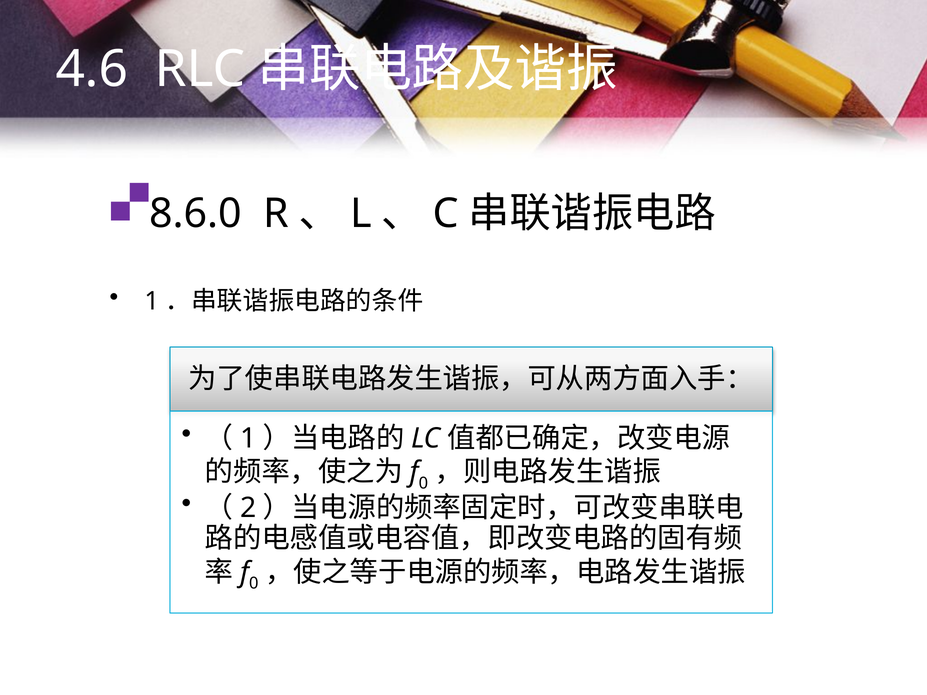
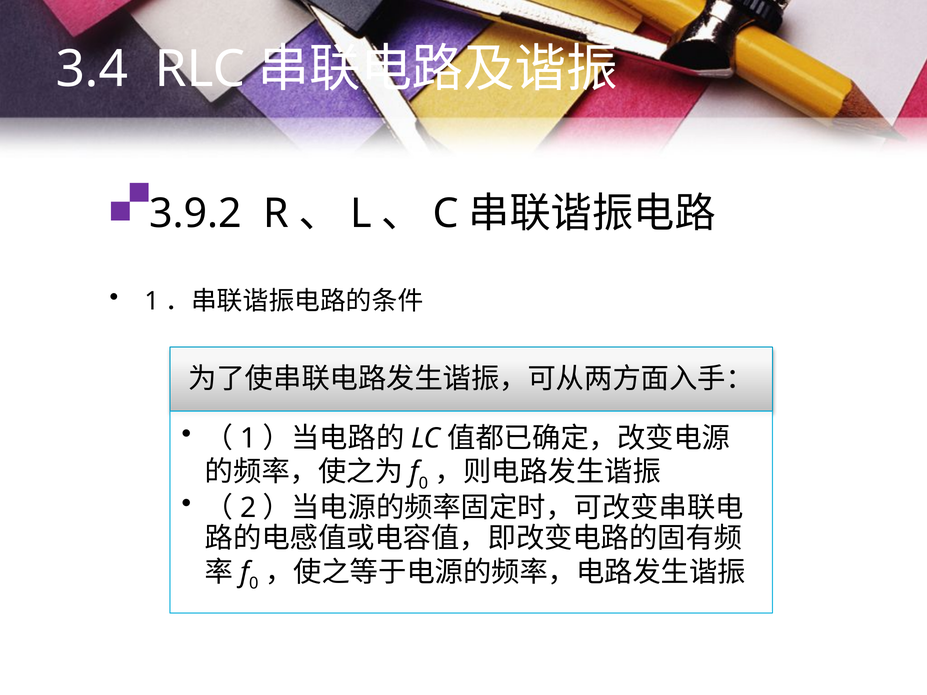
4.6: 4.6 -> 3.4 (92, 69)
8.6.0: 8.6.0 -> 3.9.2 (195, 214)
